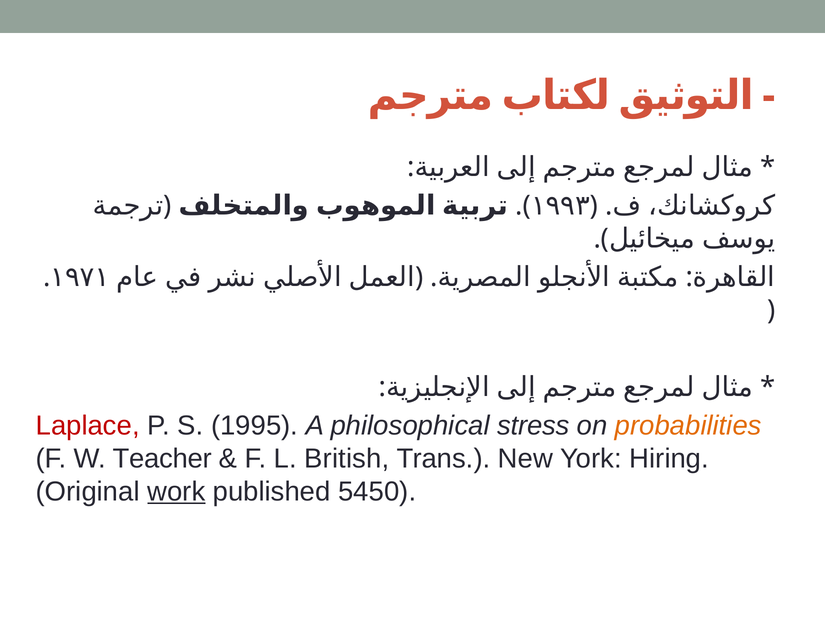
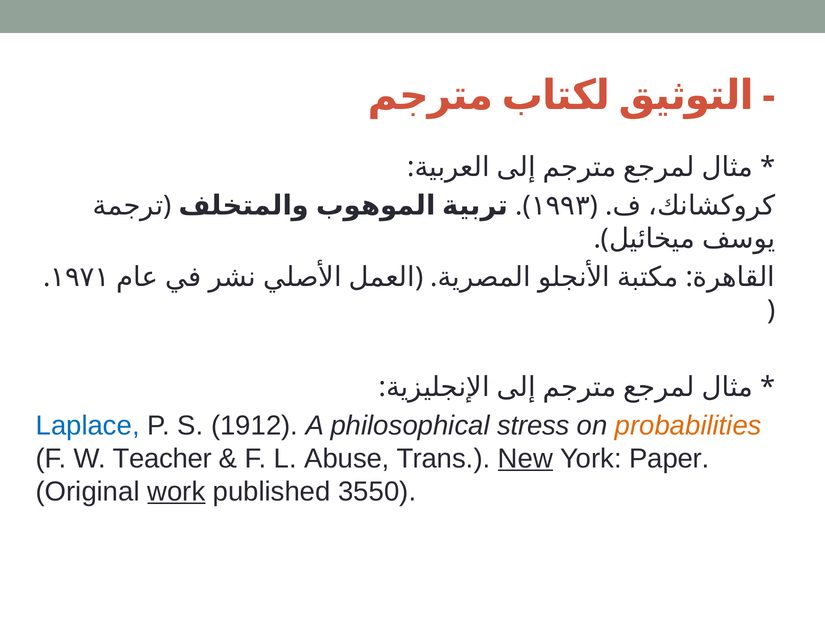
Laplace colour: red -> blue (88, 425)
1995: 1995 -> 1912 (255, 425)
British: British -> Abuse (347, 458)
New underline: none -> present (525, 458)
Hiring: Hiring -> Paper (669, 458)
5450: 5450 -> 3550 (377, 491)
